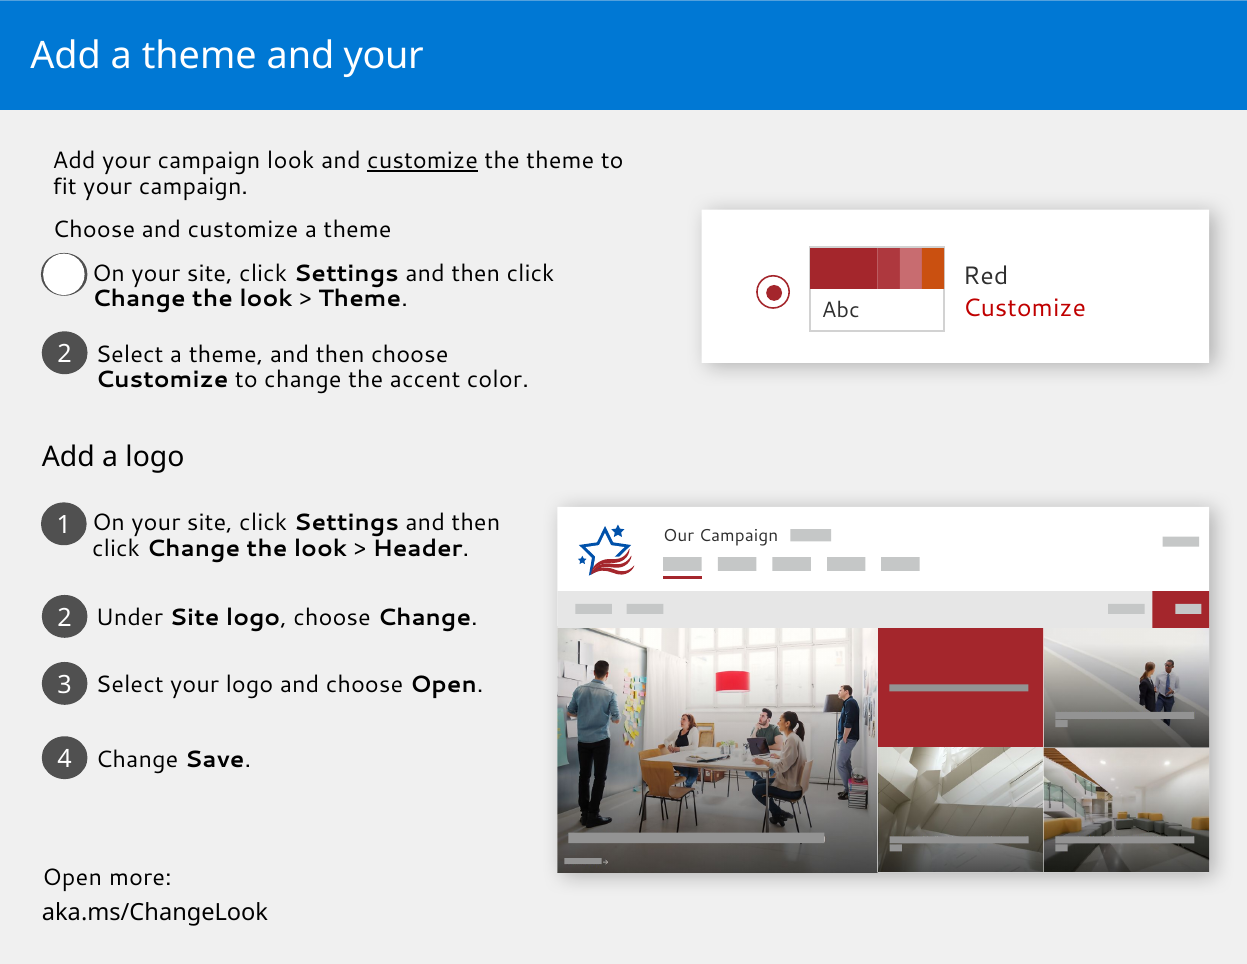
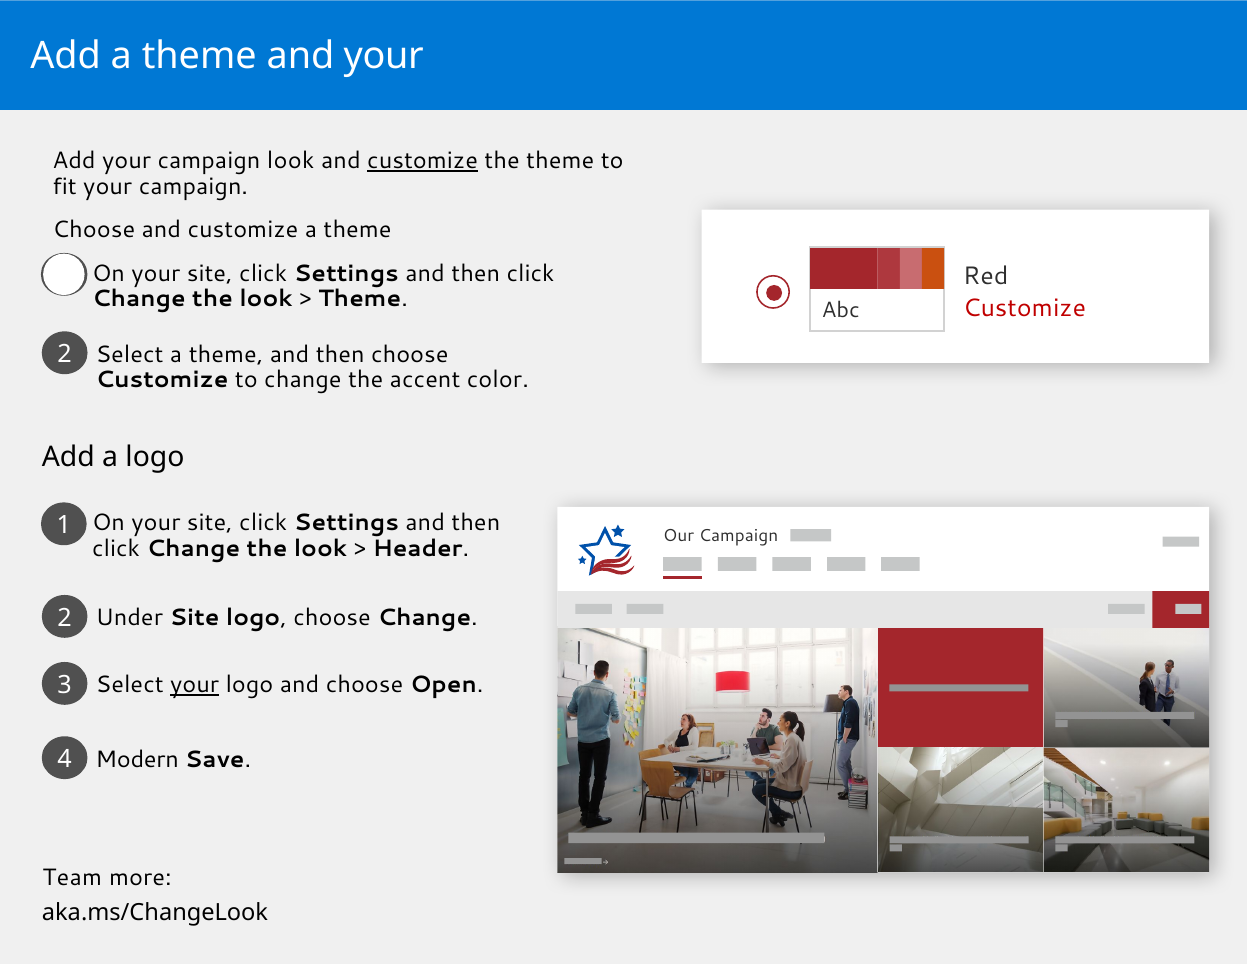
your underline: none -> present (195, 685)
4 Change: Change -> Modern (137, 759)
Open: Open -> Team (72, 878)
